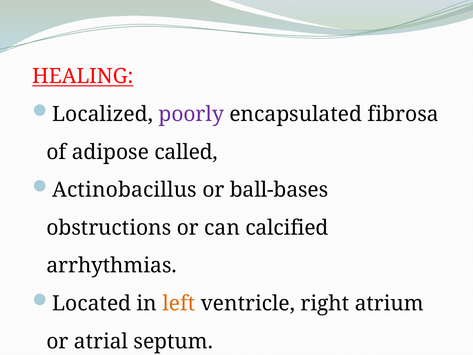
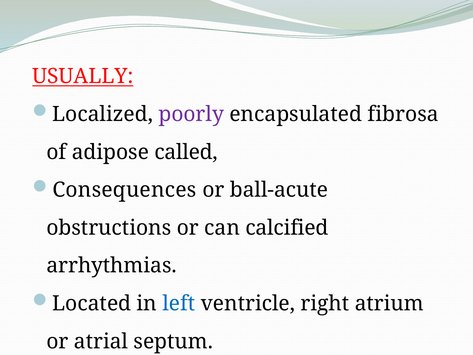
HEALING: HEALING -> USUALLY (83, 76)
Actinobacillus: Actinobacillus -> Consequences (124, 190)
ball-bases: ball-bases -> ball-acute (279, 190)
left colour: orange -> blue (179, 303)
